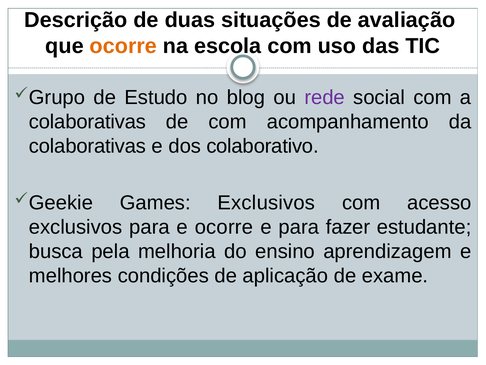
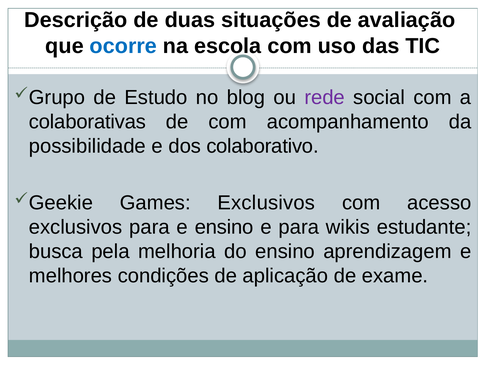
ocorre colour: orange -> blue (123, 46)
colaborativas: colaborativas -> possibilidade (87, 146)
e ocorre: ocorre -> ensino (224, 227)
fazer: fazer -> wikis (348, 227)
